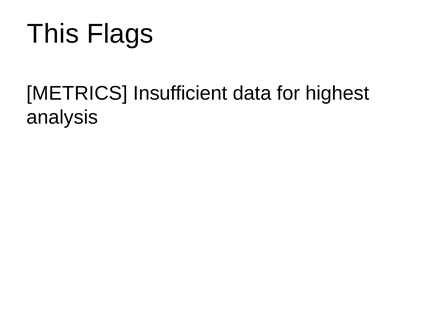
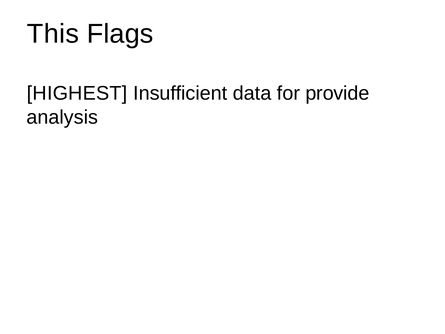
METRICS: METRICS -> HIGHEST (77, 93)
highest: highest -> provide (337, 93)
